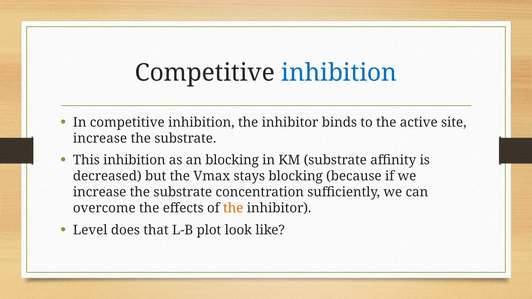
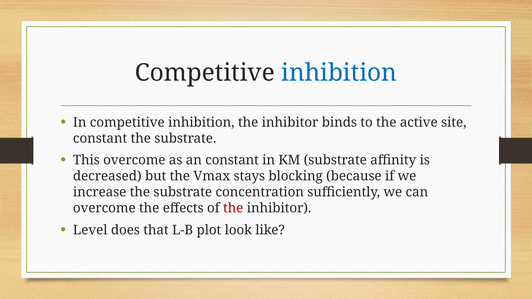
increase: increase -> constant (100, 138)
This inhibition: inhibition -> overcome (134, 160)
an blocking: blocking -> constant (232, 160)
the colour: orange -> red (233, 208)
